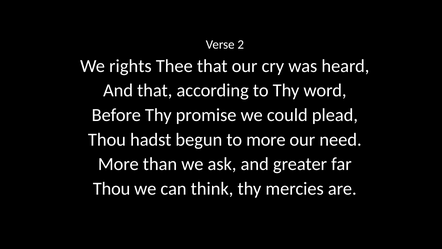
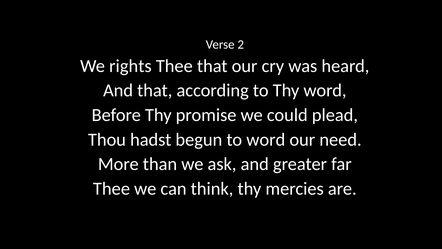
to more: more -> word (266, 139)
Thou: Thou -> Thee (111, 188)
